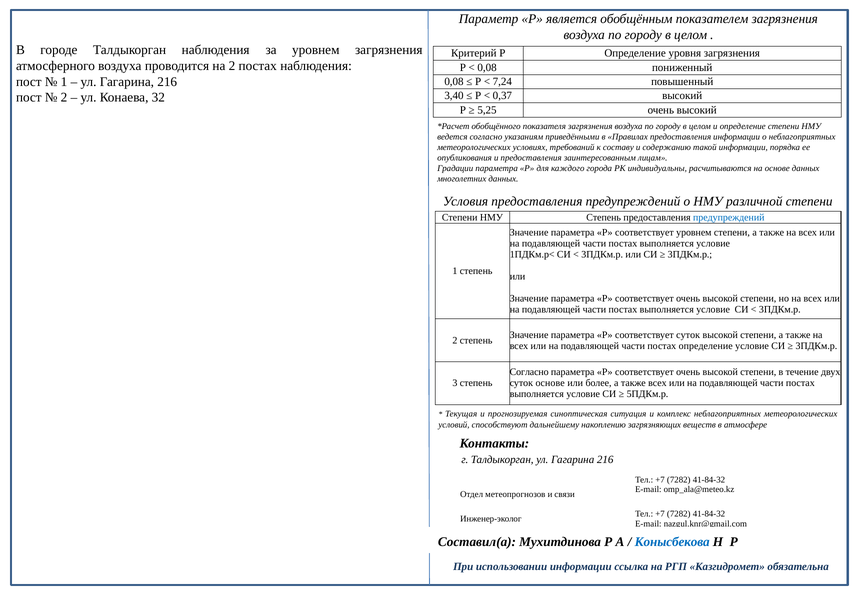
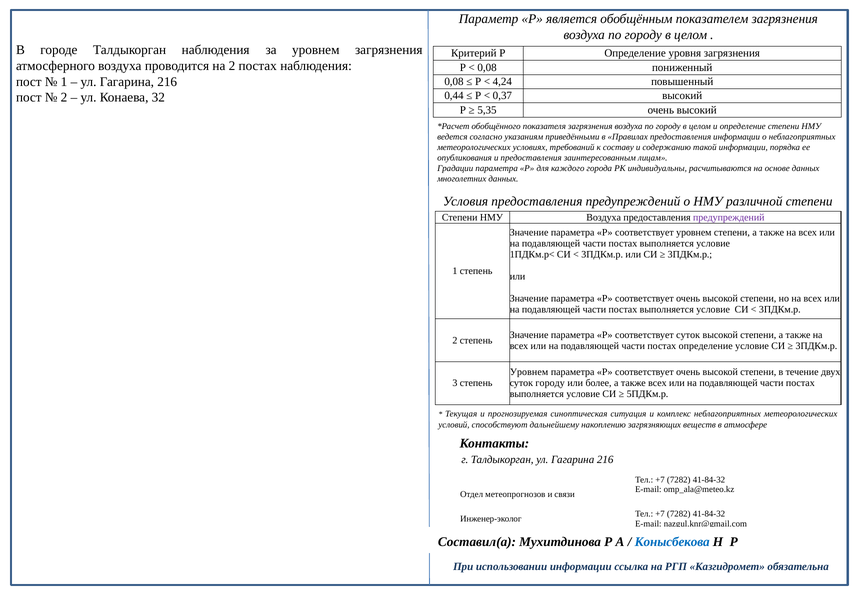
7,24: 7,24 -> 4,24 (502, 82)
3,40: 3,40 -> 0,44 (454, 96)
5,25: 5,25 -> 5,35 (487, 110)
НМУ Степень: Степень -> Воздуха (604, 217)
предупреждений colour: blue -> purple (729, 217)
Согласно: Согласно -> Уровнем (529, 372)
суток основе: основе -> городу (550, 383)
